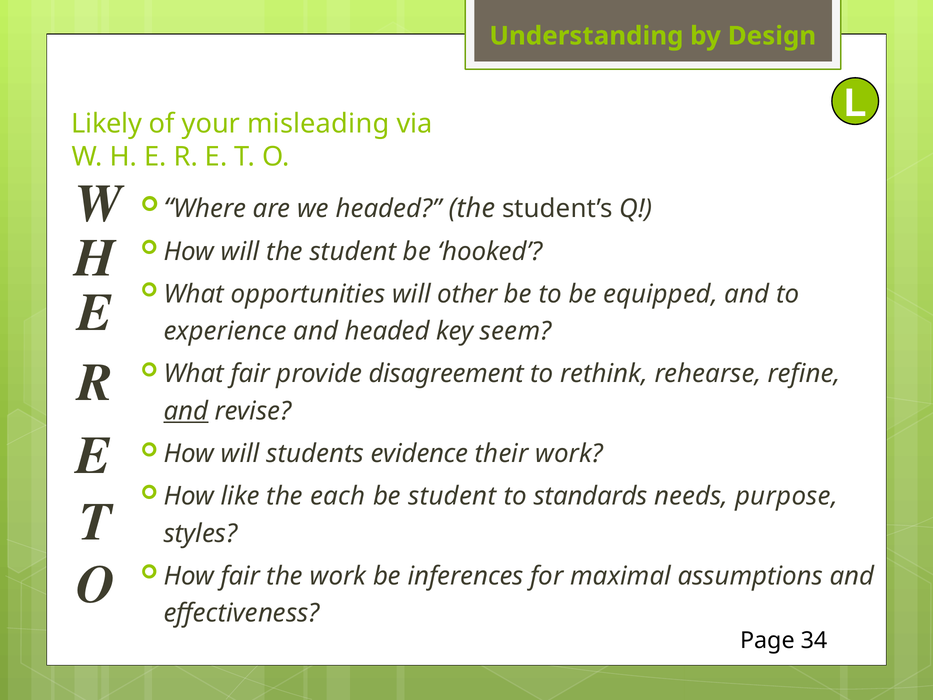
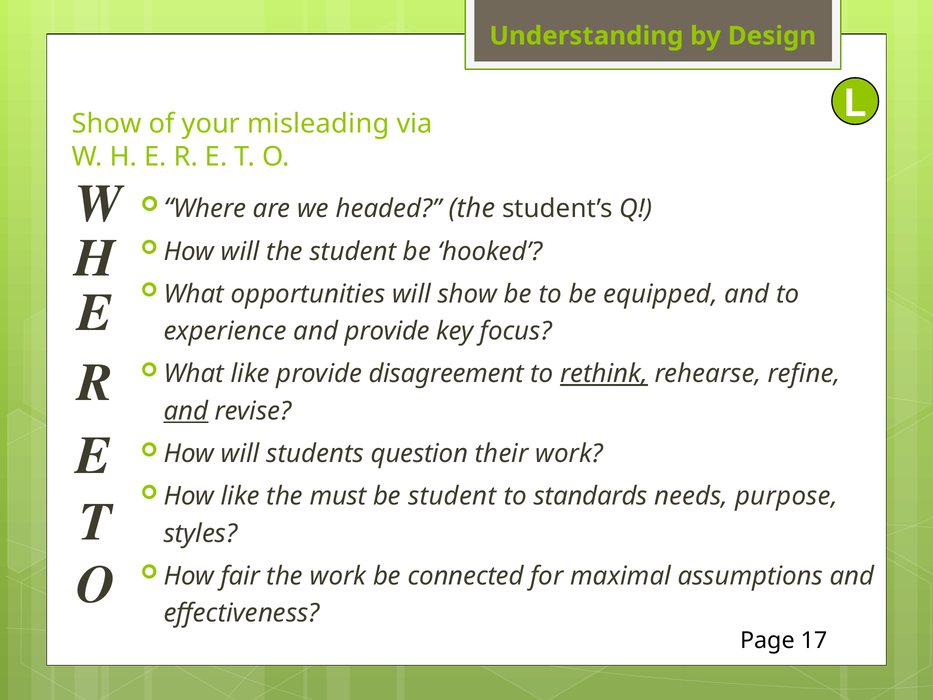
Likely: Likely -> Show (107, 124)
will other: other -> show (467, 294)
and headed: headed -> provide (387, 331)
seem: seem -> focus (516, 331)
What fair: fair -> like (250, 374)
rethink underline: none -> present (604, 374)
evidence: evidence -> question (420, 454)
each: each -> must (338, 496)
inferences: inferences -> connected (466, 576)
34: 34 -> 17 (814, 640)
